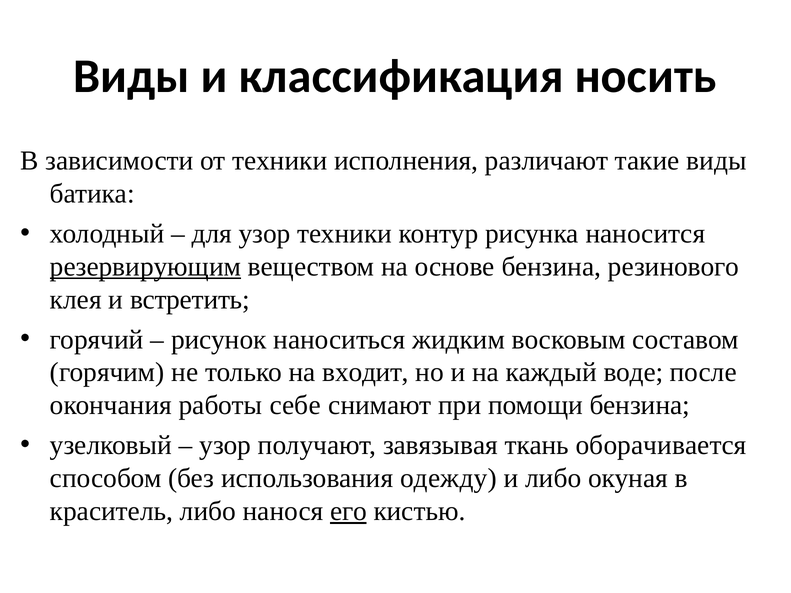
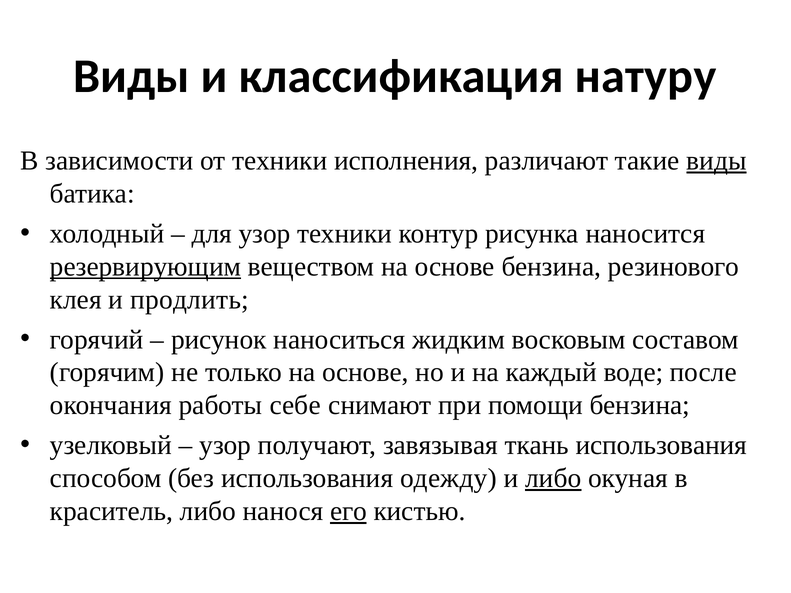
носить: носить -> натуру (646, 77)
виды underline: none -> present (716, 161)
встретить: встретить -> продлить (190, 300)
только на входит: входит -> основе (365, 373)
ткань оборачивается: оборачивается -> использования (661, 445)
либо underline: none -> present (553, 478)
